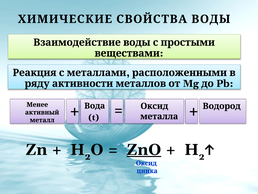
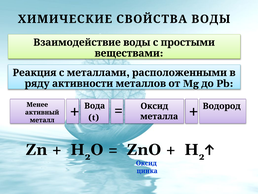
ZnO underline: present -> none (144, 149)
